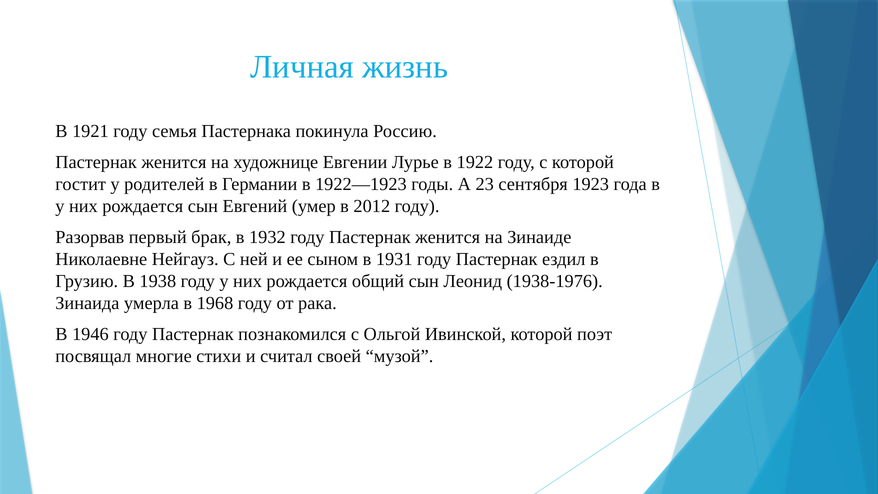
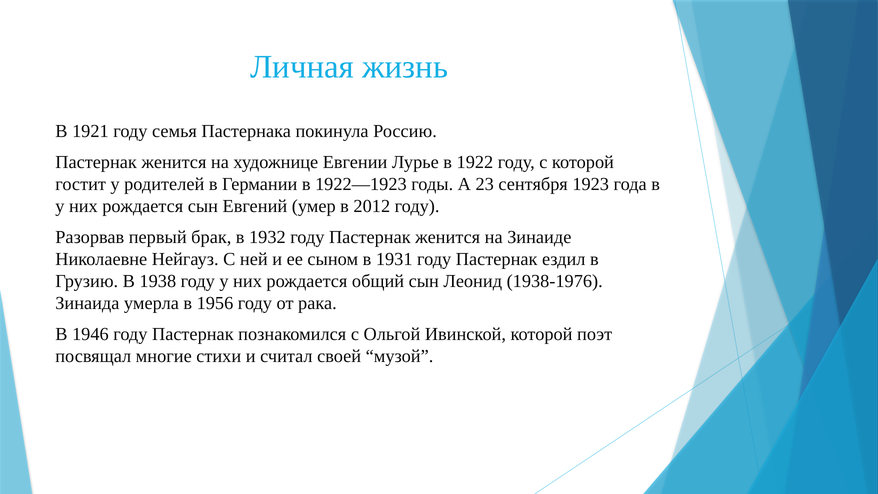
1968: 1968 -> 1956 (215, 303)
